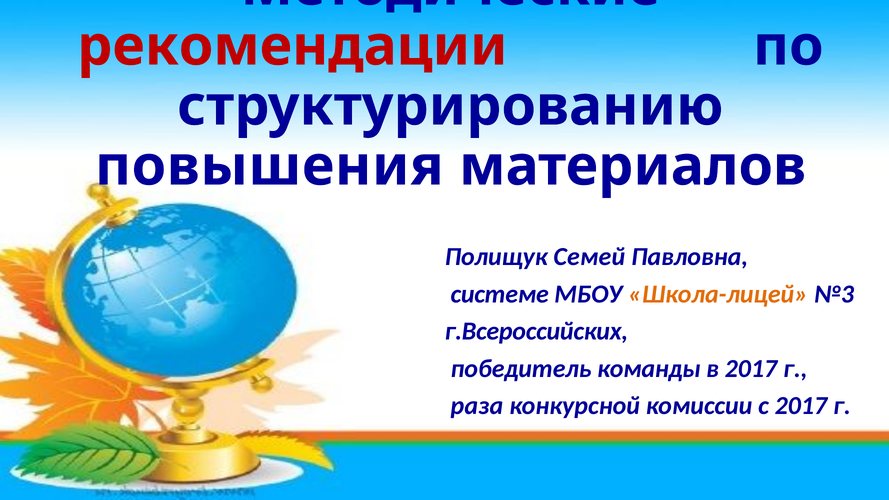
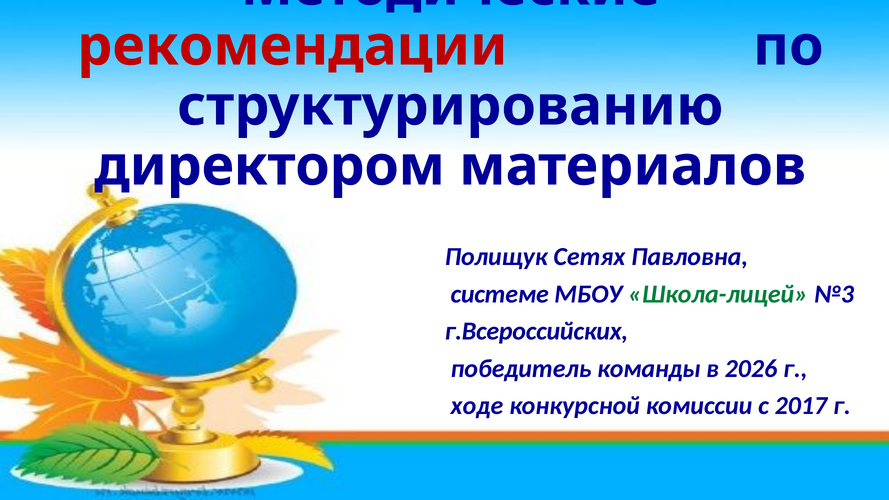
повышения: повышения -> директором (270, 166)
Семей: Семей -> Сетях (589, 257)
Школа-лицей colour: orange -> green (718, 294)
в 2017: 2017 -> 2026 (751, 368)
раза: раза -> ходе (477, 406)
